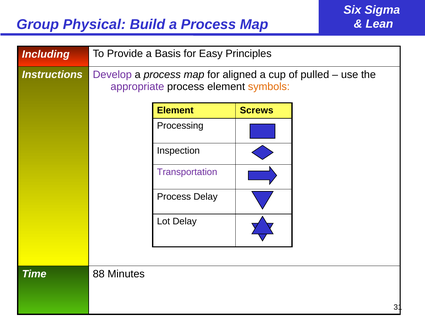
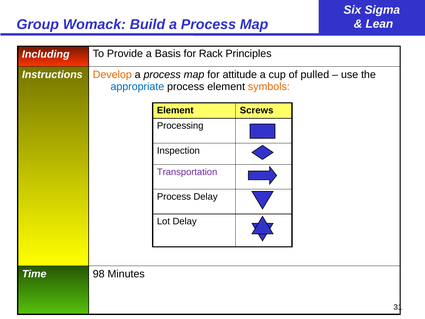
Physical: Physical -> Womack (94, 24)
Easy: Easy -> Rack (211, 54)
Develop colour: purple -> orange (112, 75)
aligned: aligned -> attitude (240, 75)
appropriate colour: purple -> blue (137, 87)
88: 88 -> 98 (99, 274)
